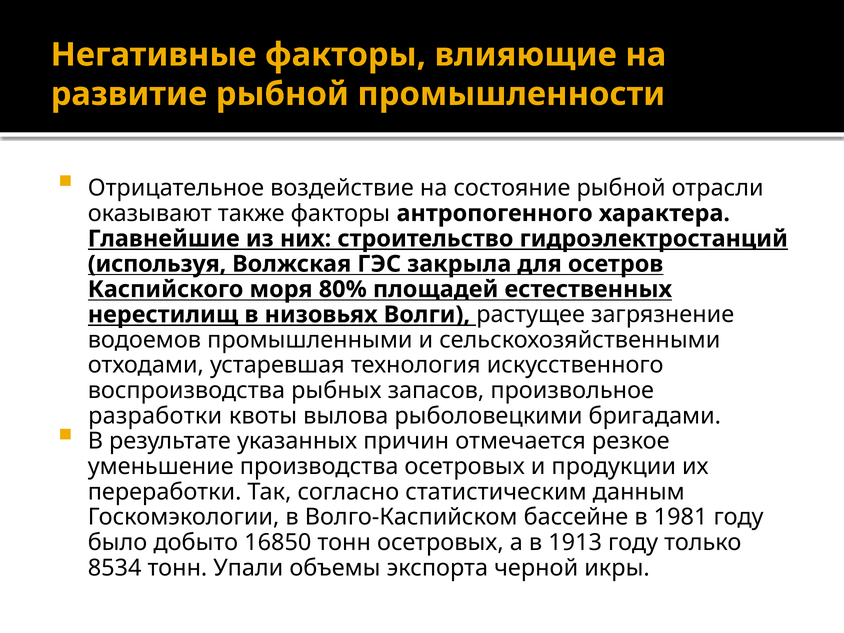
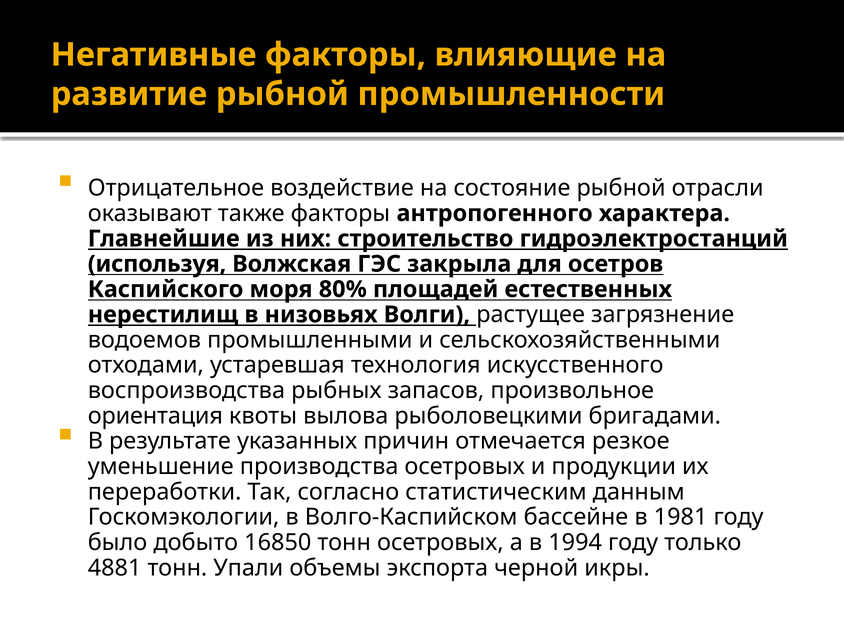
разработки: разработки -> ориентация (155, 416)
1913: 1913 -> 1994 (575, 542)
8534: 8534 -> 4881 (115, 568)
